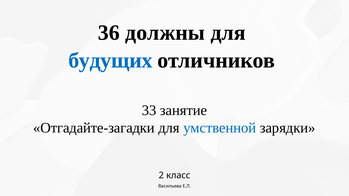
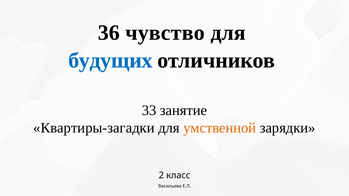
должны: должны -> чувство (165, 33)
Отгадайте-загадки: Отгадайте-загадки -> Квартиры-загадки (94, 128)
умственной colour: blue -> orange (220, 128)
